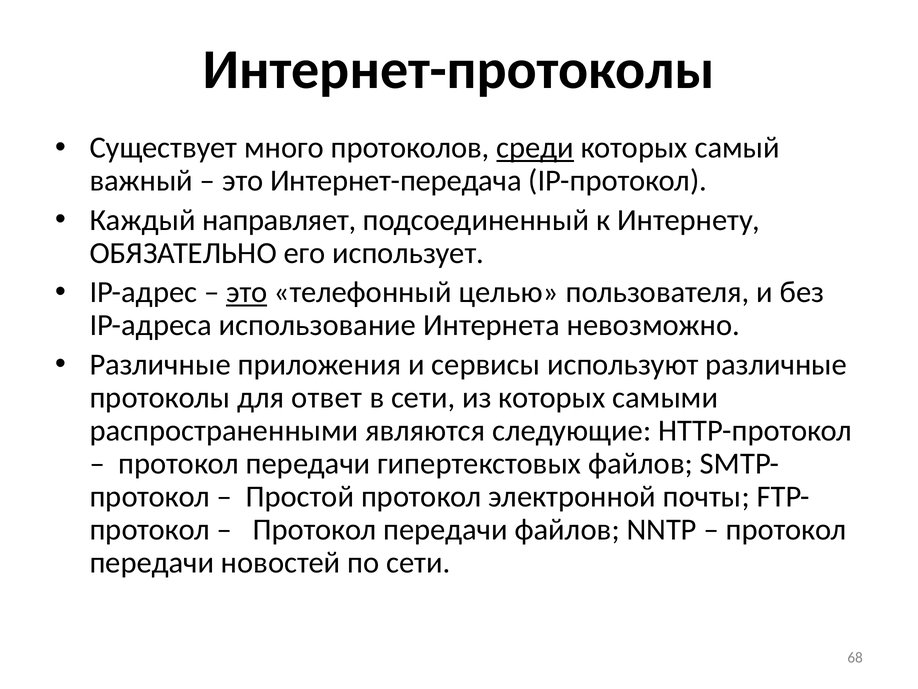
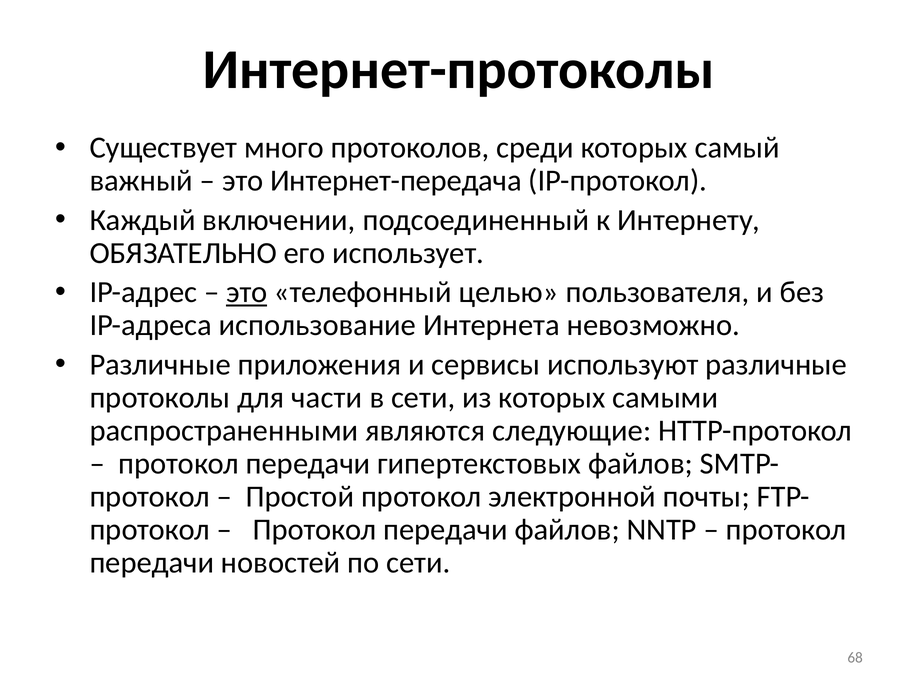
среди underline: present -> none (535, 148)
направляет: направляет -> включении (279, 220)
ответ: ответ -> части (327, 397)
